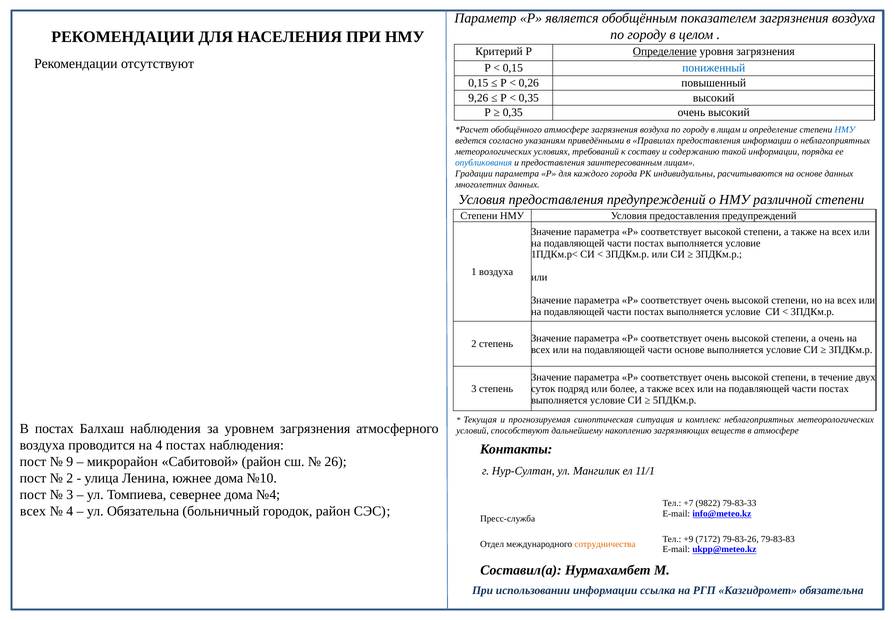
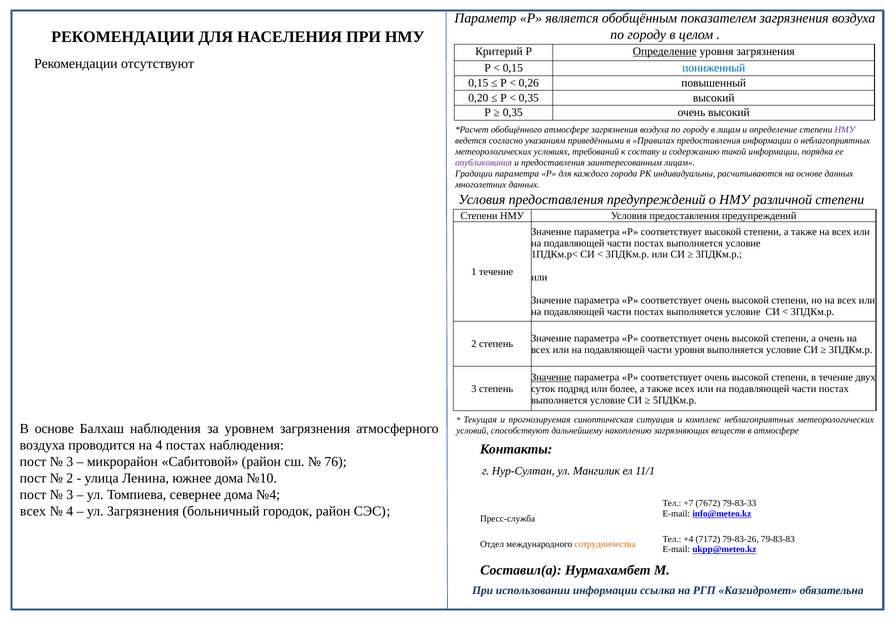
9,26: 9,26 -> 0,20 (478, 98)
НМУ colour: blue -> purple (845, 130)
опубликования colour: blue -> purple (484, 163)
1 воздуха: воздуха -> течение (496, 272)
части основе: основе -> уровня (690, 349)
Значение underline: none -> present (551, 377)
В постах: постах -> основе (54, 428)
9: 9 -> 3 (70, 461)
26: 26 -> 76 (336, 461)
9822: 9822 -> 7672 (708, 503)
ул Обязательна: Обязательна -> Загрязнения (143, 511)
+9: +9 -> +4 (688, 539)
